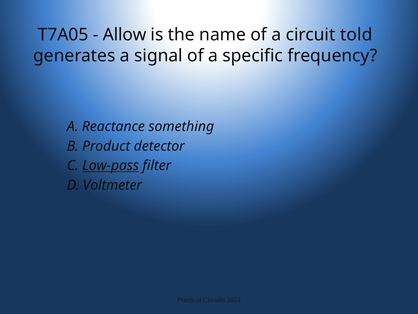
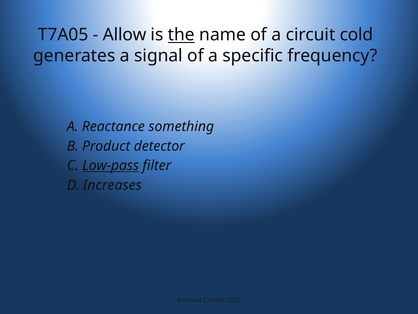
the underline: none -> present (181, 35)
told: told -> cold (356, 35)
Voltmeter: Voltmeter -> Increases (112, 185)
